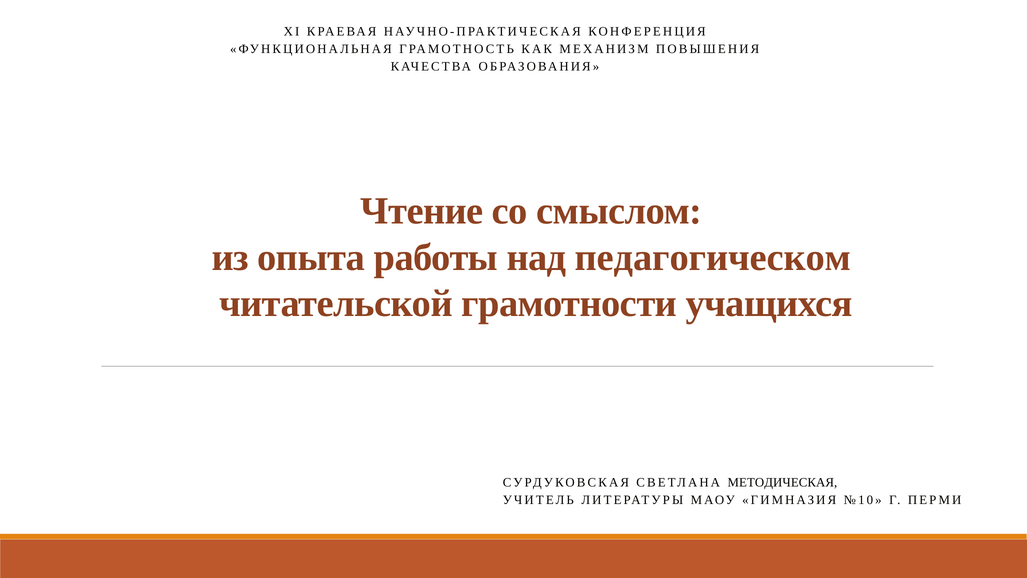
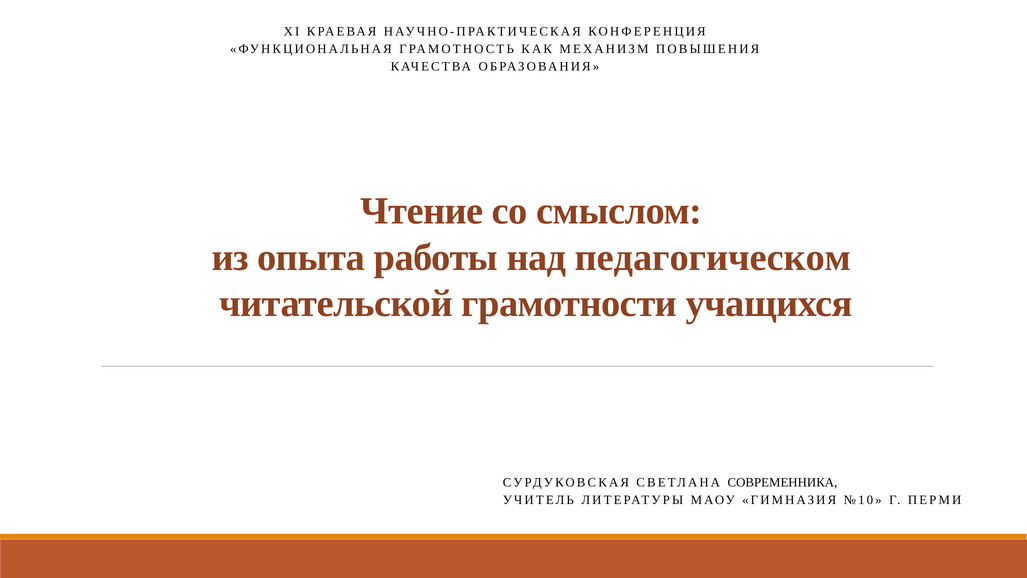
МЕТОДИЧЕСКАЯ: МЕТОДИЧЕСКАЯ -> СОВРЕМЕННИКА (782, 482)
